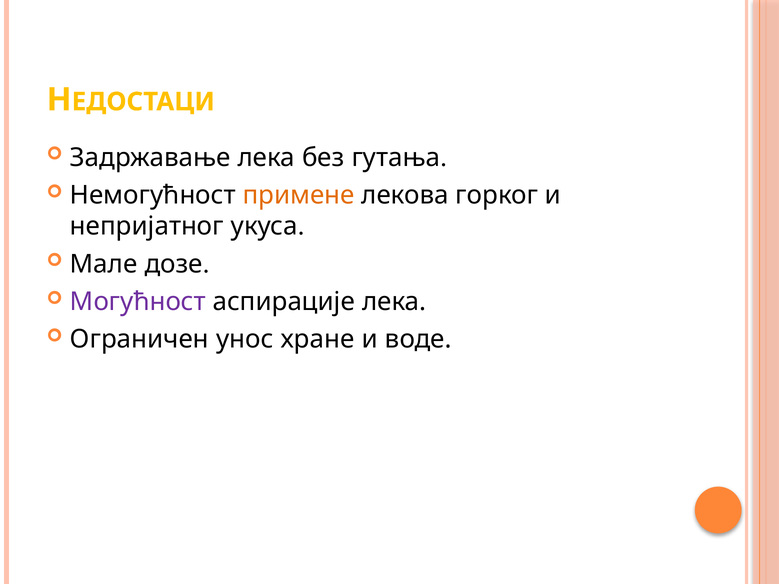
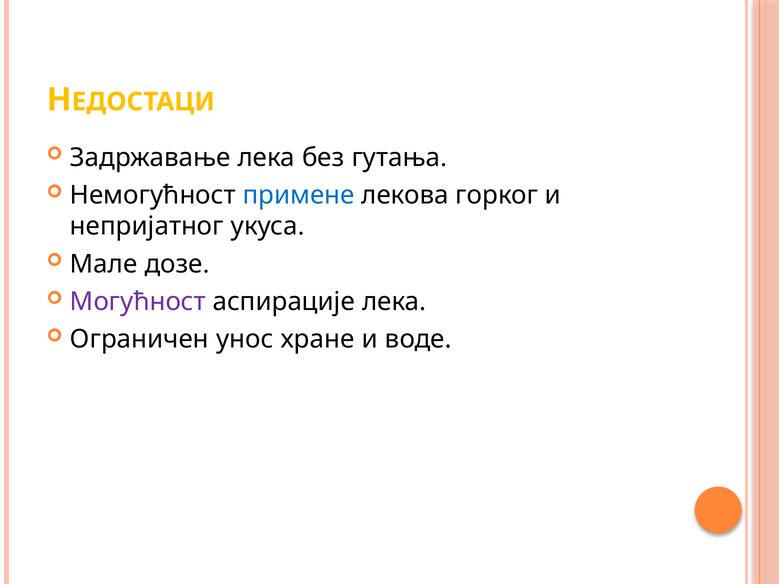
примене colour: orange -> blue (299, 195)
